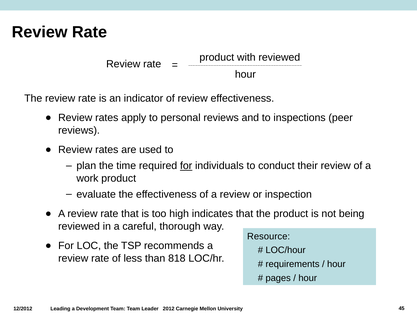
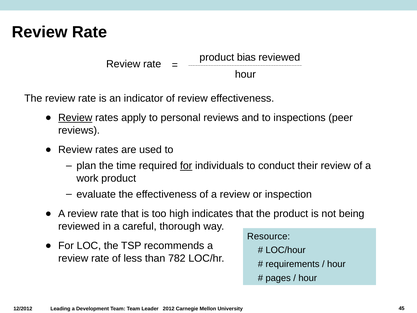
with: with -> bias (246, 57)
Review underline: none -> present (75, 118)
818: 818 -> 782 (177, 258)
